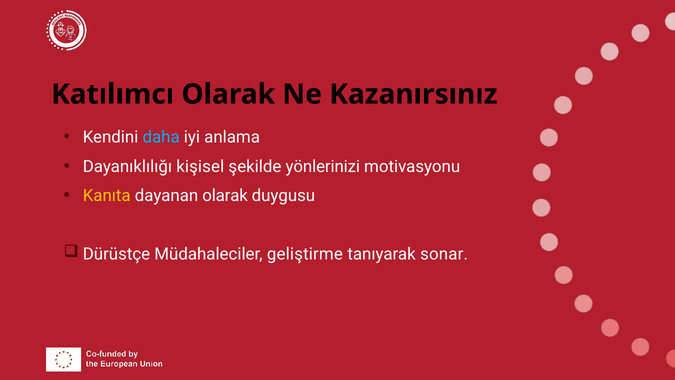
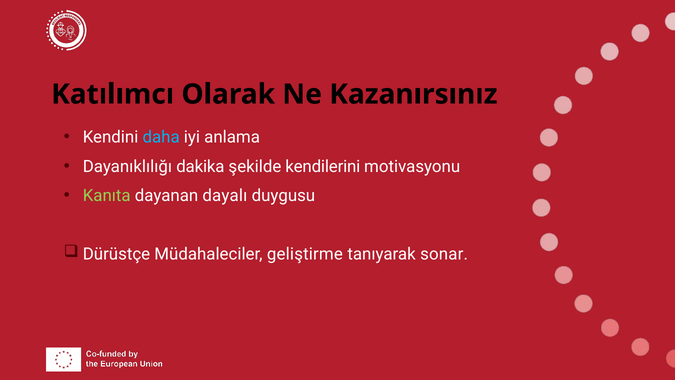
kişisel: kişisel -> dakika (200, 166)
yönlerinizi: yönlerinizi -> kendilerini (323, 166)
Kanıta colour: yellow -> light green (107, 196)
dayanan olarak: olarak -> dayalı (225, 196)
